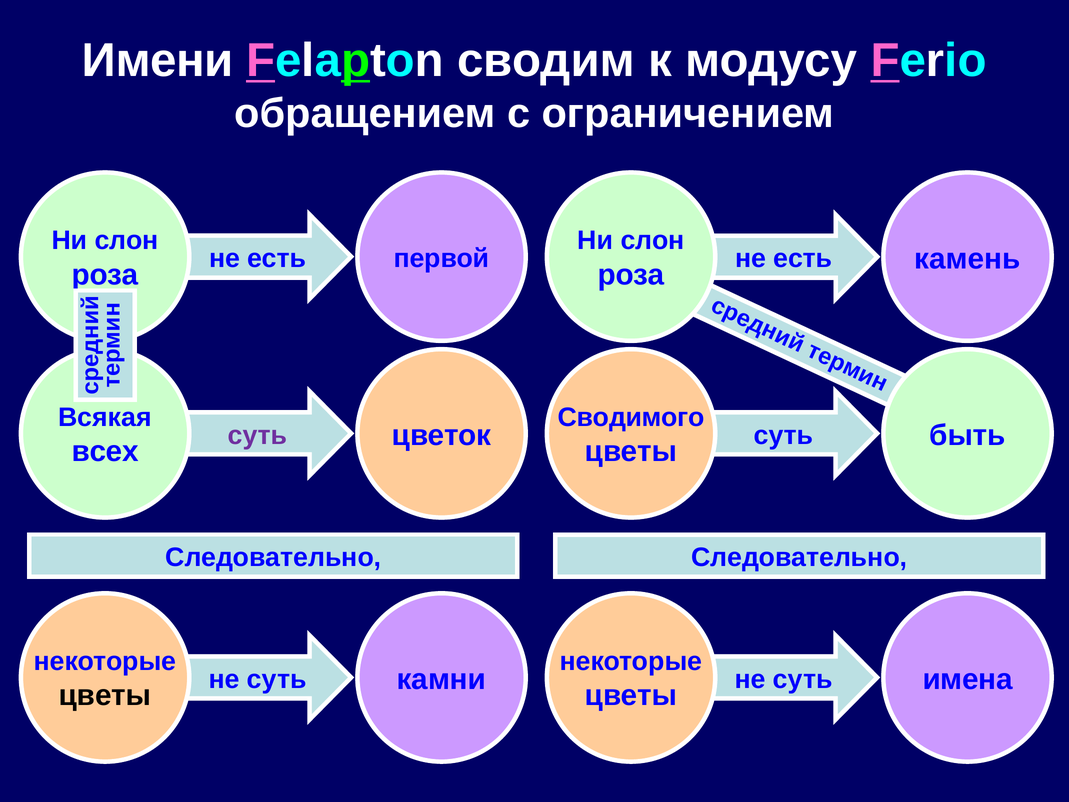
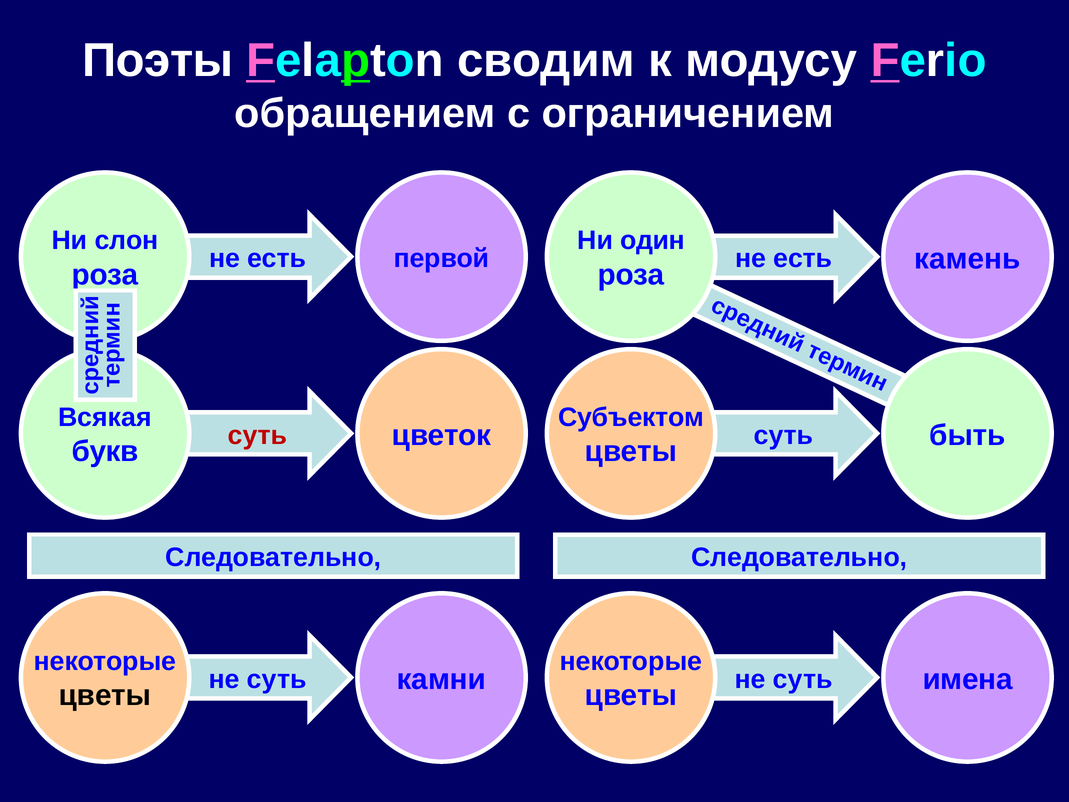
Имени: Имени -> Поэты (158, 61)
слон: слон -> один (653, 241)
Сводимого: Сводимого -> Субъектом (631, 417)
суть colour: purple -> red (258, 435)
всех: всех -> букв (105, 451)
